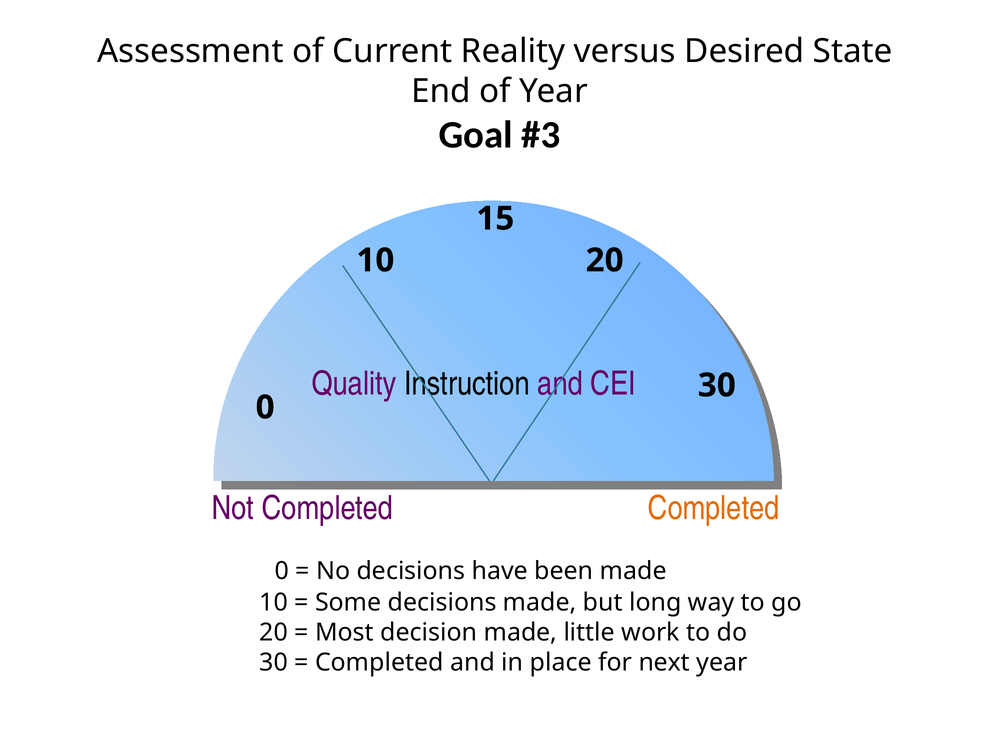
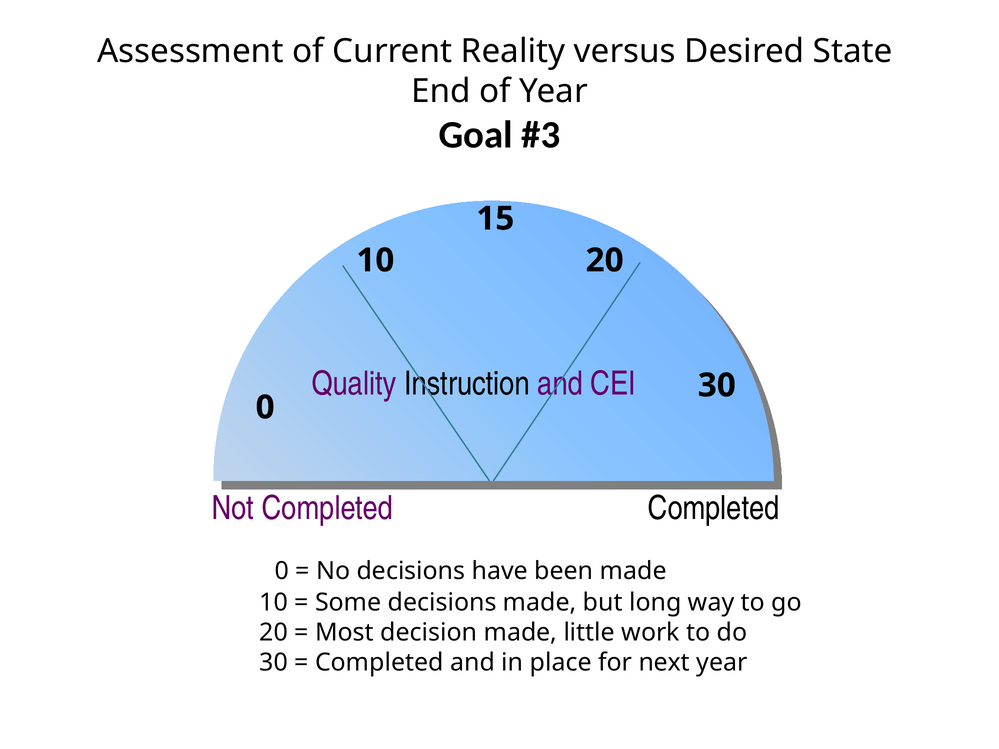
Completed colour: orange -> black (714, 508)
